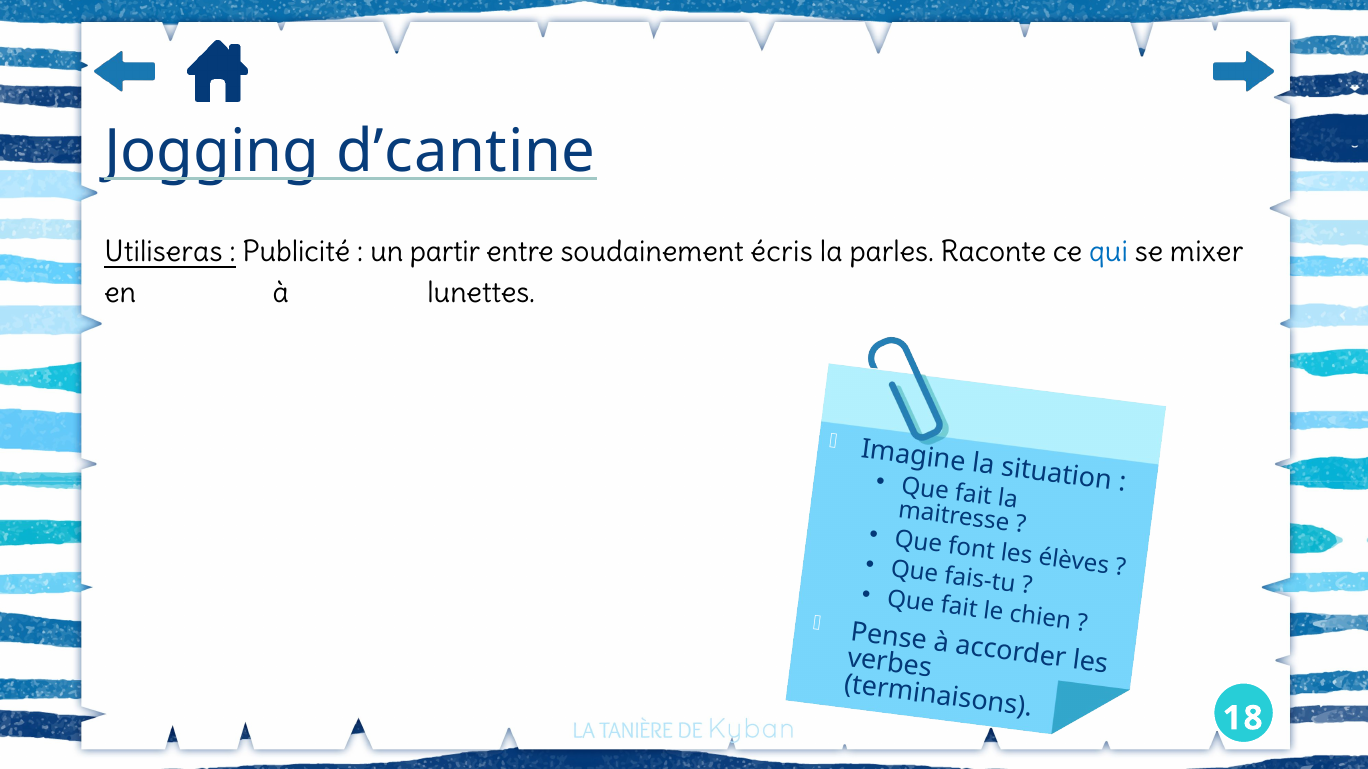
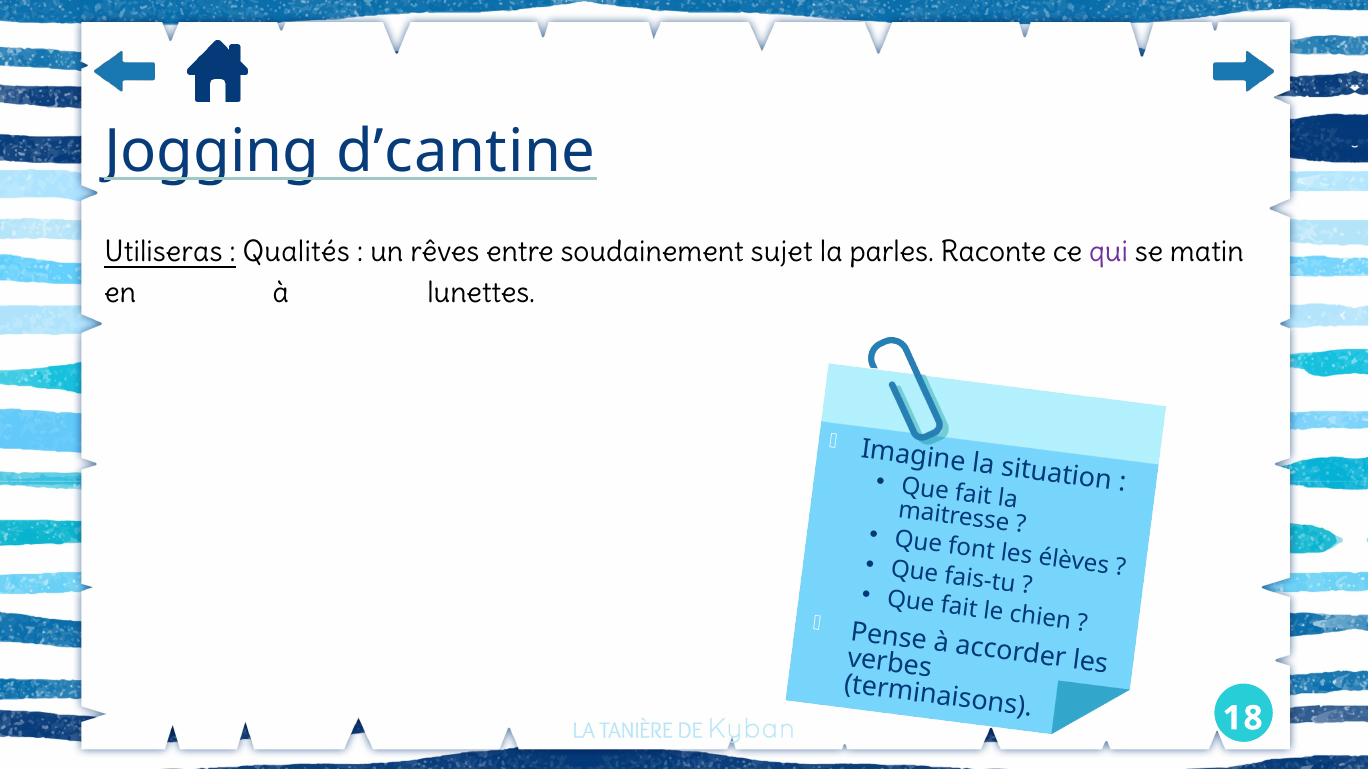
Publicité: Publicité -> Qualités (296, 252)
partir: partir -> rêves (445, 252)
écris: écris -> sujet (782, 252)
qui colour: blue -> purple (1109, 252)
mixer: mixer -> matin (1207, 252)
